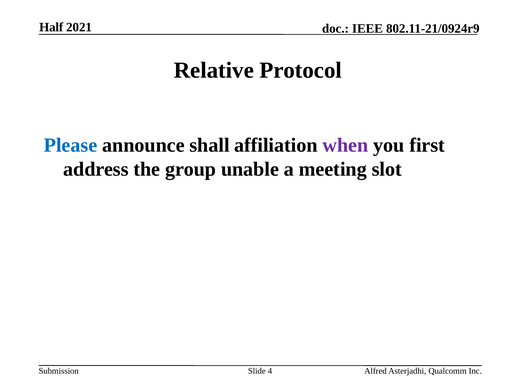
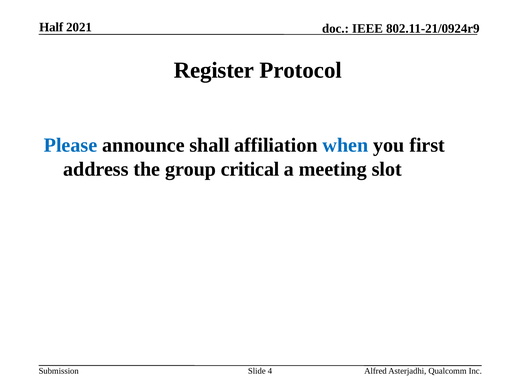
Relative: Relative -> Register (214, 70)
when colour: purple -> blue (345, 145)
unable: unable -> critical (250, 169)
